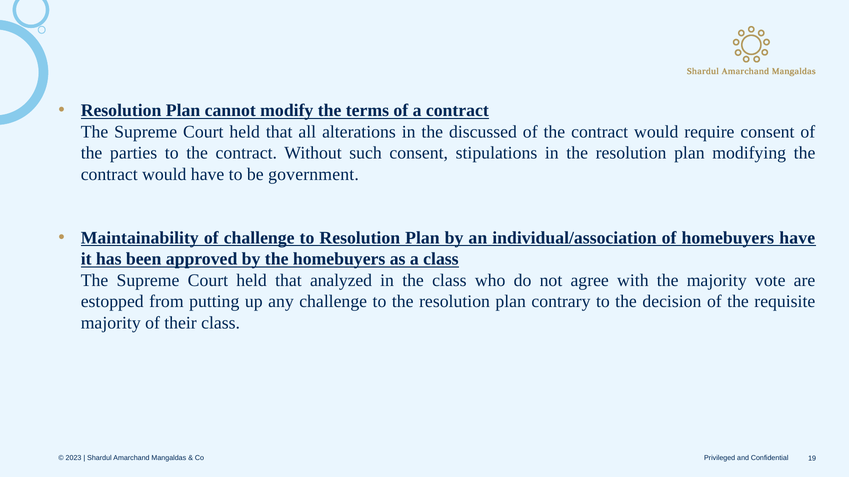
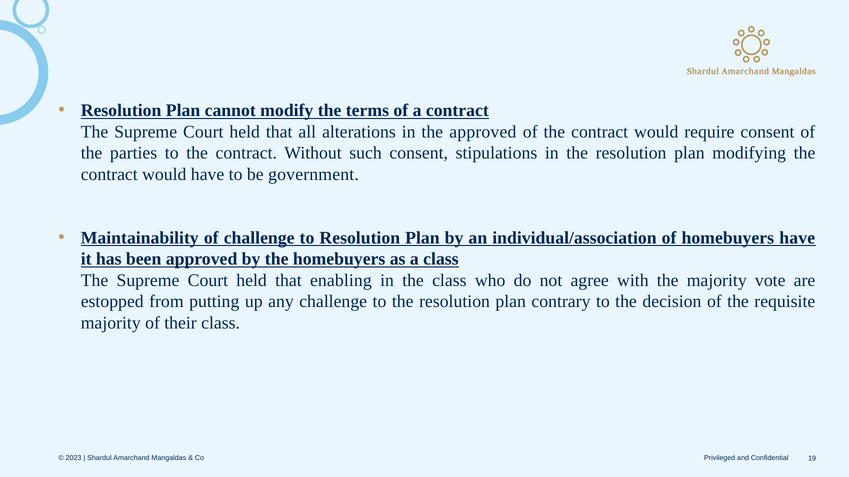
the discussed: discussed -> approved (483, 132)
analyzed: analyzed -> enabling (341, 281)
